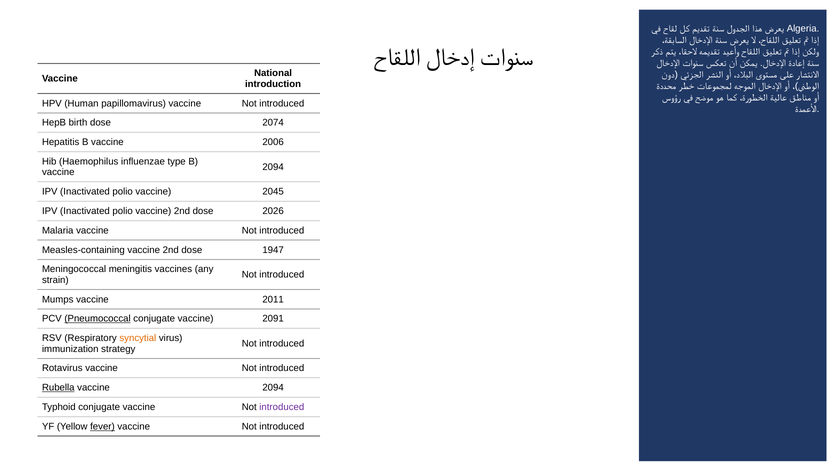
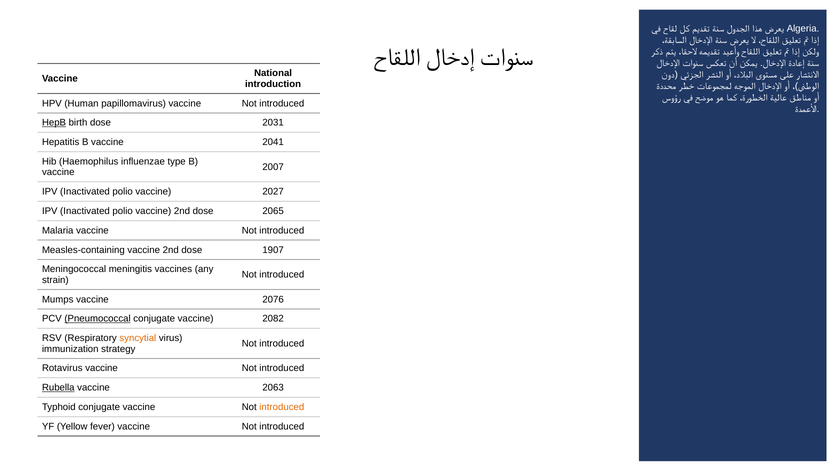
HepB underline: none -> present (54, 123)
2074: 2074 -> 2031 (273, 123)
2006: 2006 -> 2041 (273, 142)
2094: 2094 -> 2007 (273, 167)
2045: 2045 -> 2027 (273, 192)
2026: 2026 -> 2065 (273, 211)
1947: 1947 -> 1907 (273, 250)
2011: 2011 -> 2076 (273, 299)
2091: 2091 -> 2082 (273, 319)
2094: 2094 -> 2063 (273, 388)
introduced colour: purple -> orange (282, 407)
fever underline: present -> none (102, 426)
